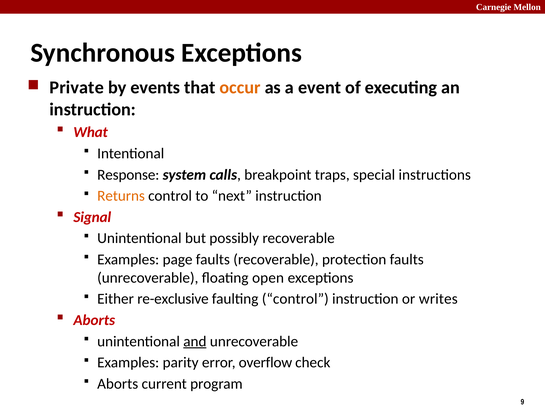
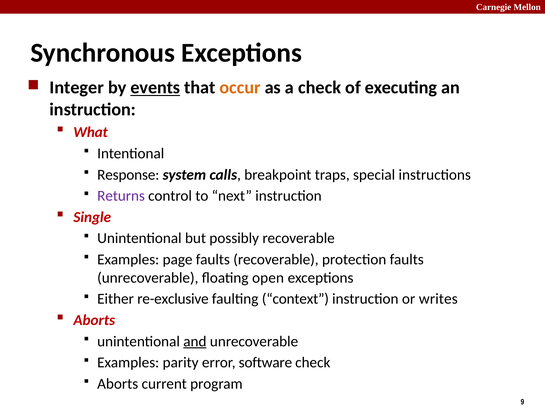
Private: Private -> Integer (77, 88)
events underline: none -> present (155, 88)
a event: event -> check (320, 88)
Returns colour: orange -> purple (121, 196)
Signal: Signal -> Single (92, 217)
faulting control: control -> context (295, 299)
overflow: overflow -> software (265, 362)
